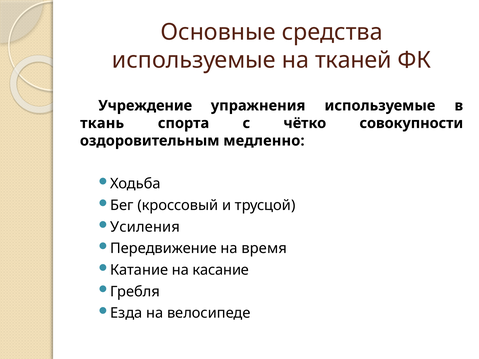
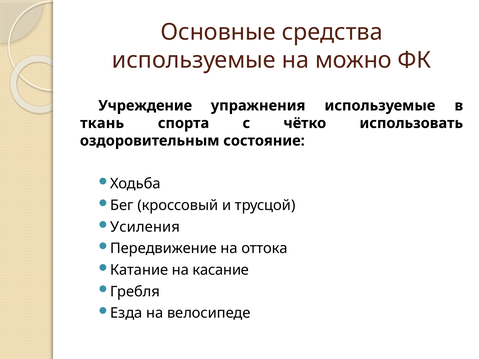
тканей: тканей -> можно (353, 60)
совокупности: совокупности -> использовать (411, 123)
медленно: медленно -> состояние (264, 141)
время: время -> оттока (264, 249)
